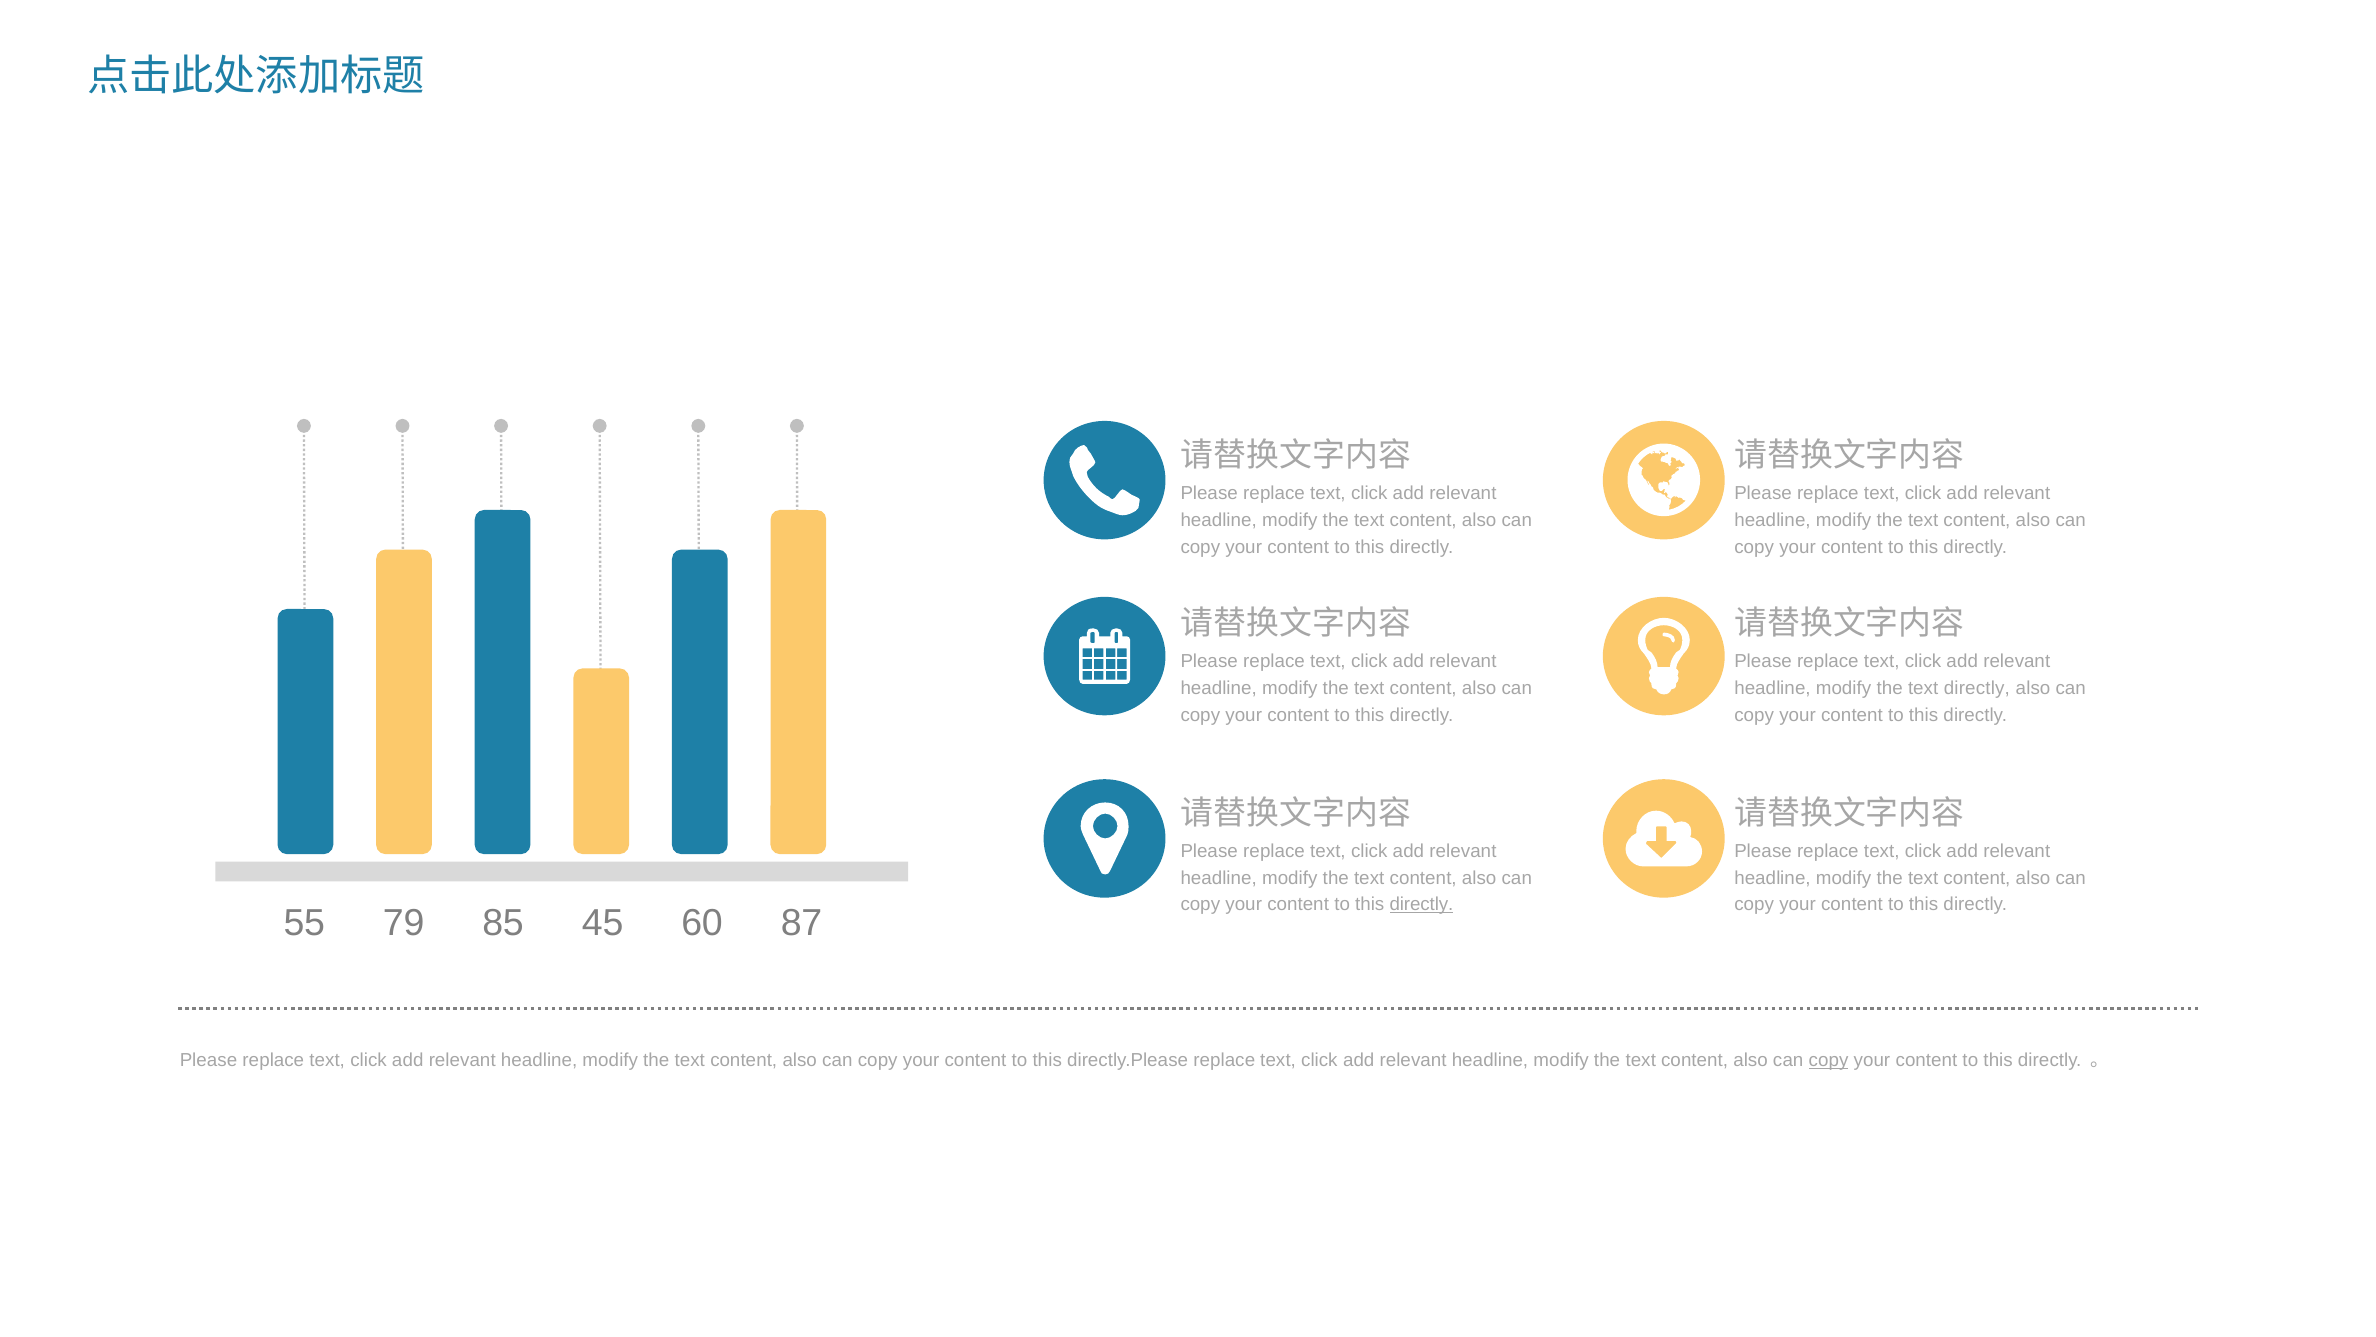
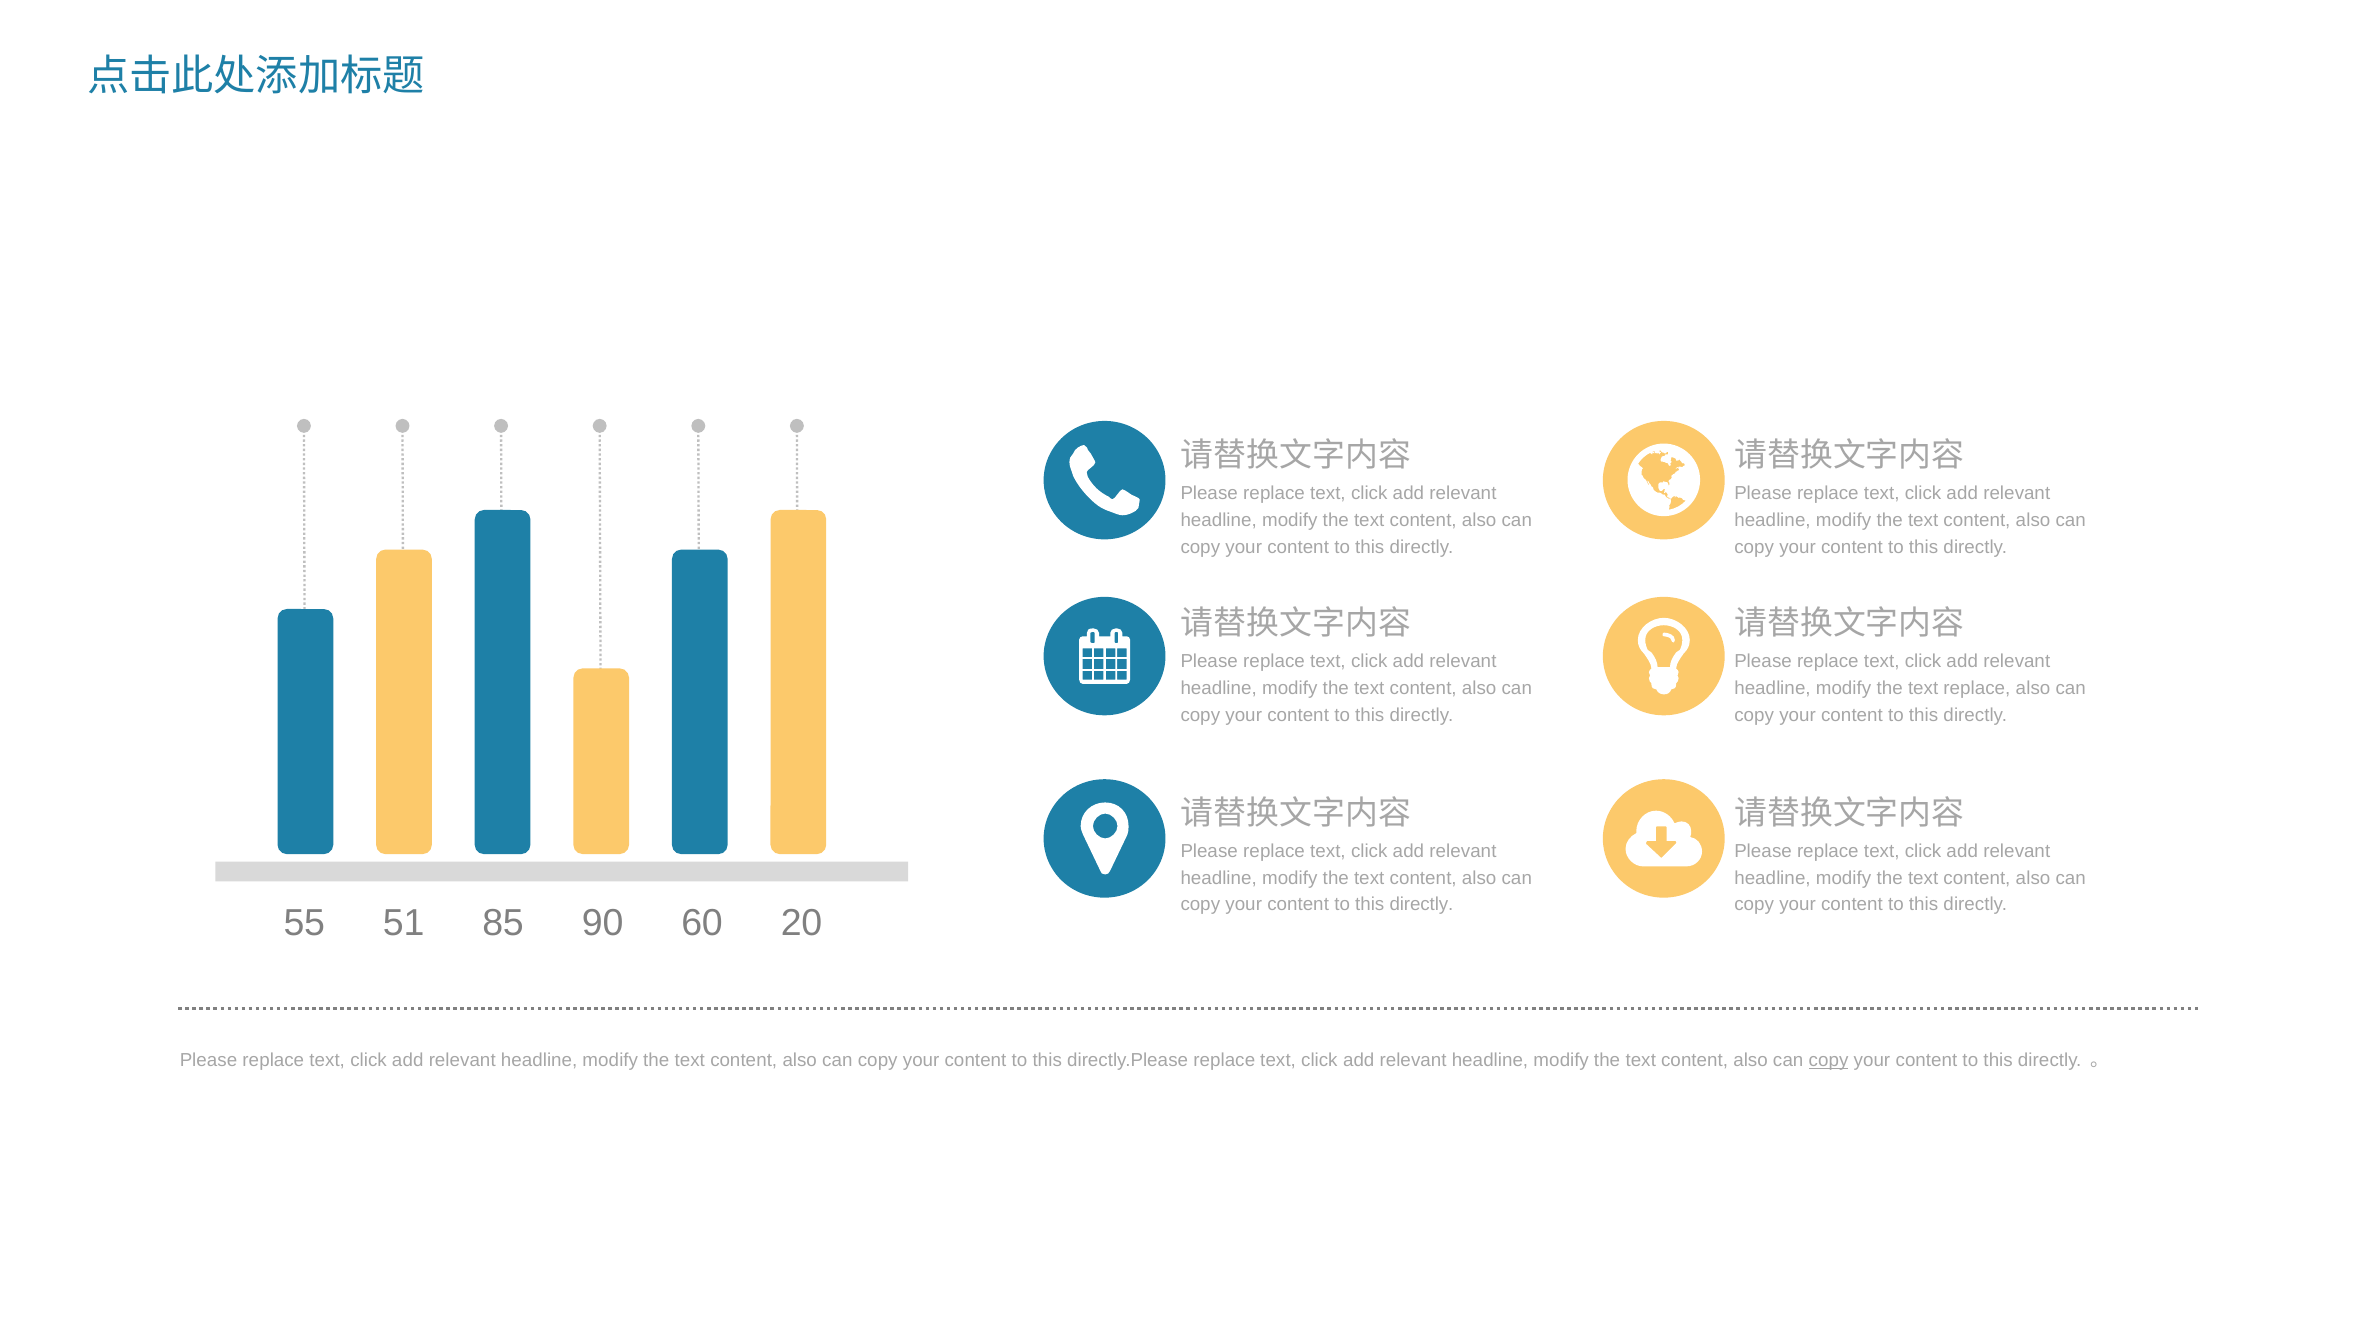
text directly: directly -> replace (1977, 688)
directly underline: present -> none (1421, 904)
79: 79 -> 51 (404, 923)
45: 45 -> 90 (603, 923)
87: 87 -> 20 (802, 923)
